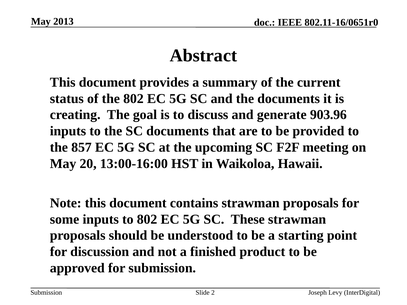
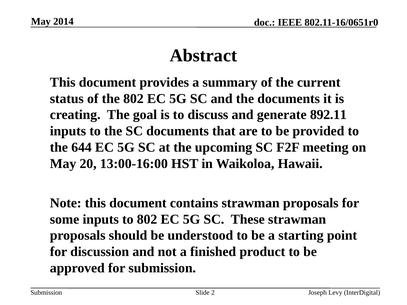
2013: 2013 -> 2014 (63, 22)
903.96: 903.96 -> 892.11 (328, 115)
857: 857 -> 644 (82, 147)
